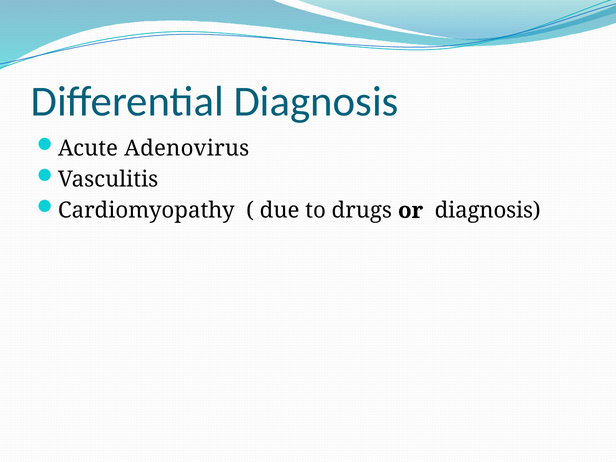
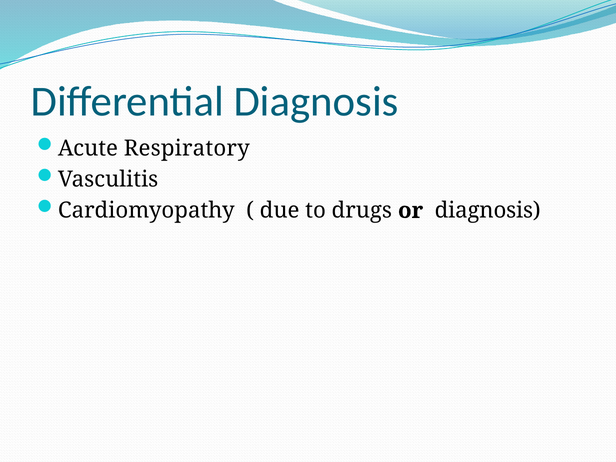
Adenovirus: Adenovirus -> Respiratory (187, 148)
